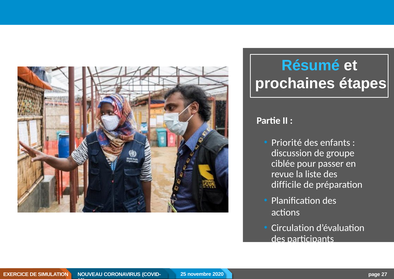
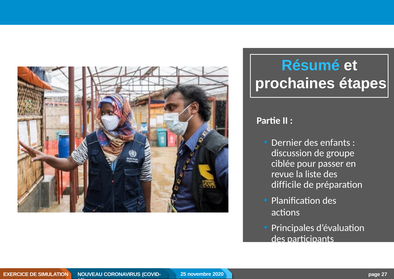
Priorité: Priorité -> Dernier (287, 142)
Circulation: Circulation -> Principales (293, 228)
